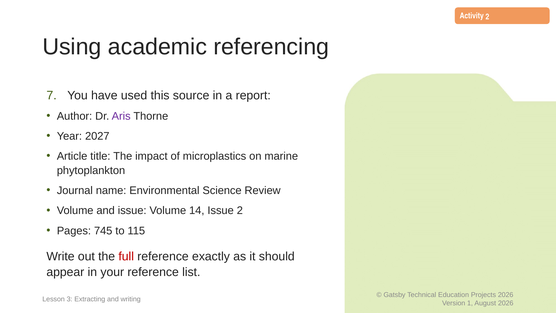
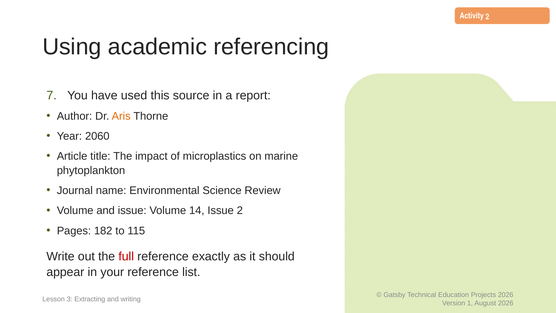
Aris colour: purple -> orange (121, 116)
2027: 2027 -> 2060 (97, 136)
745: 745 -> 182 (103, 231)
